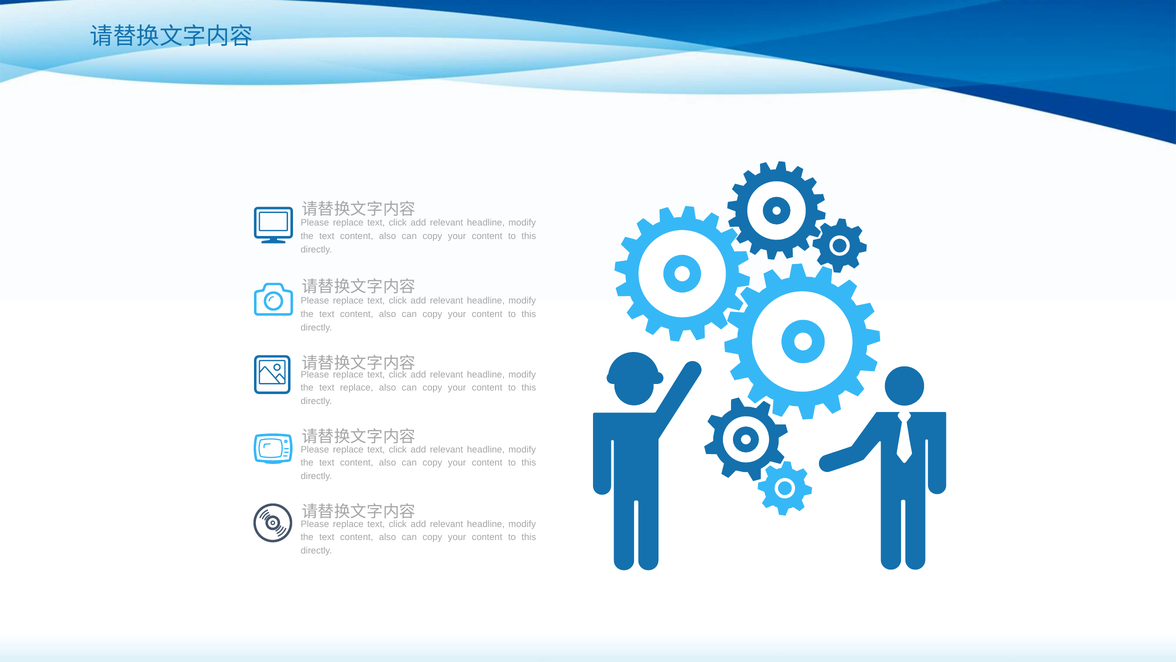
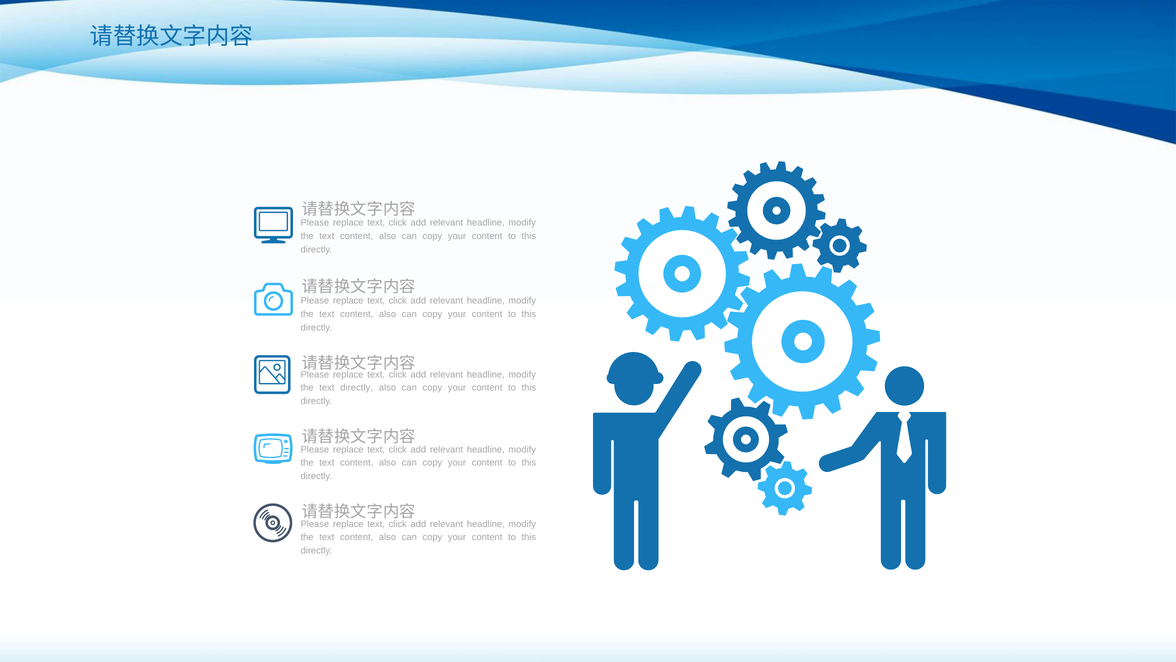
text replace: replace -> directly (357, 388)
